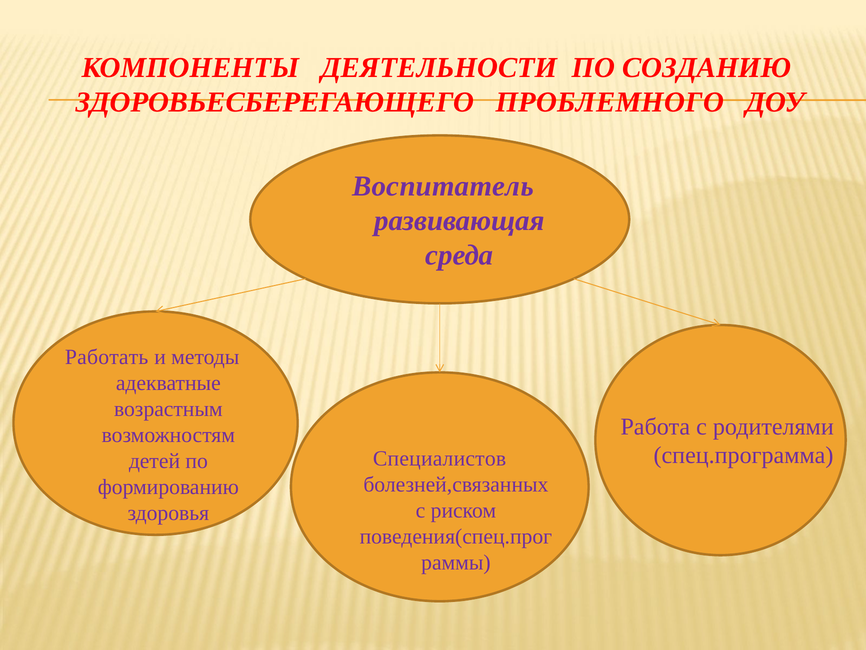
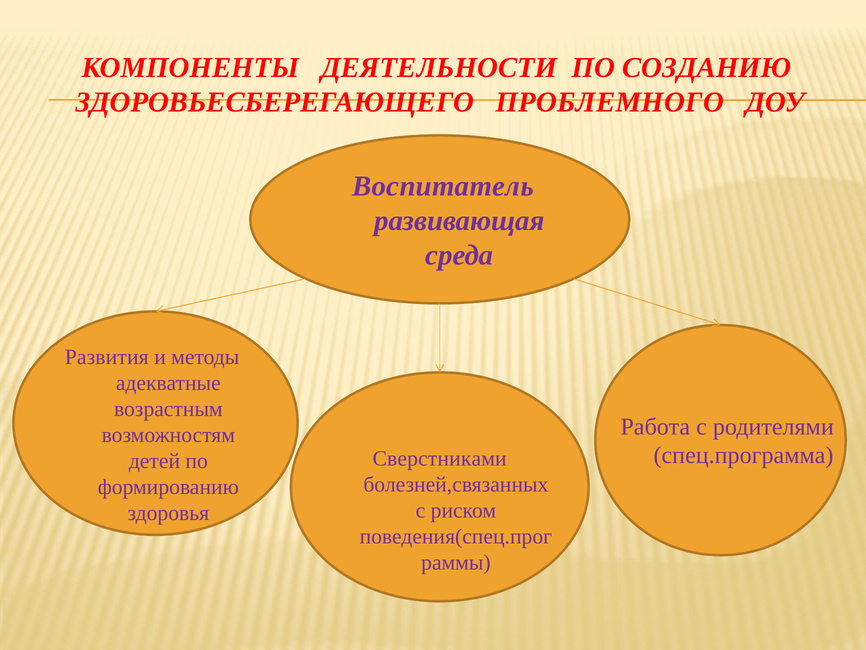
Работать: Работать -> Развития (107, 357)
Специалистов: Специалистов -> Сверстниками (440, 458)
